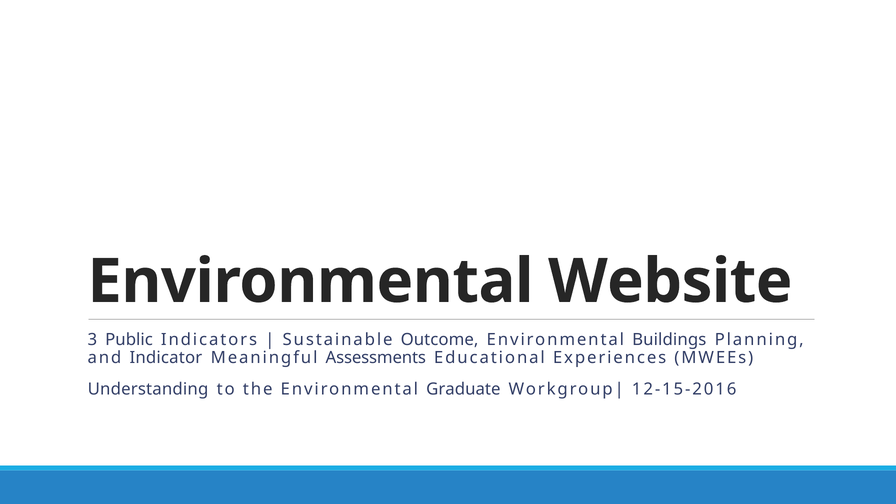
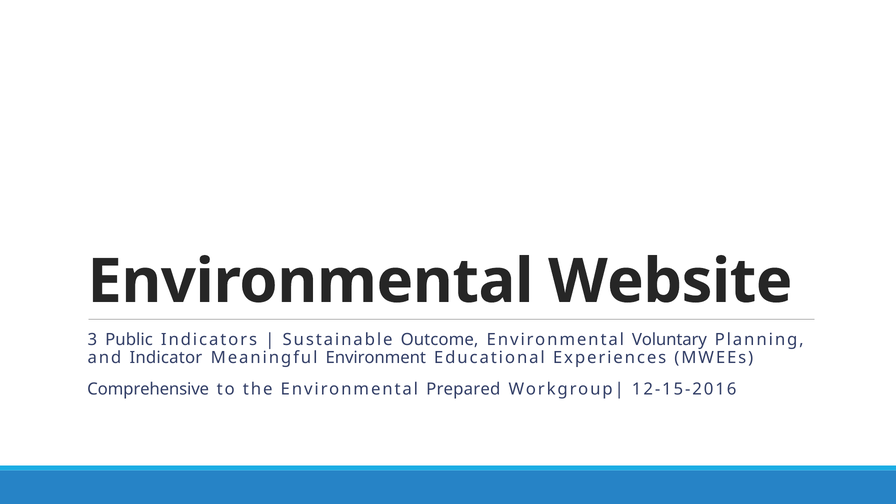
Buildings: Buildings -> Voluntary (669, 340)
Assessments: Assessments -> Environment (376, 358)
Understanding: Understanding -> Comprehensive (148, 389)
Graduate: Graduate -> Prepared (463, 389)
